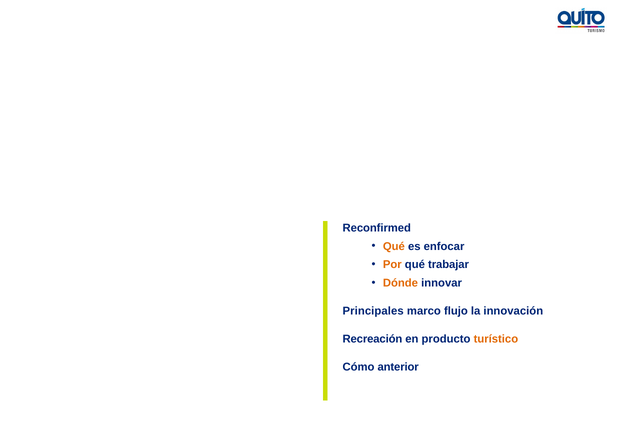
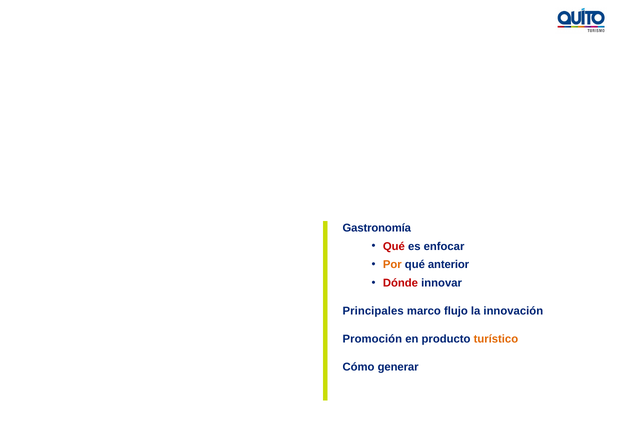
Reconfirmed: Reconfirmed -> Gastronomía (377, 228)
Qué colour: orange -> red (394, 246)
trabajar: trabajar -> anterior (449, 265)
Dónde colour: orange -> red (400, 283)
Recreación: Recreación -> Promoción (372, 339)
anterior: anterior -> generar (398, 367)
